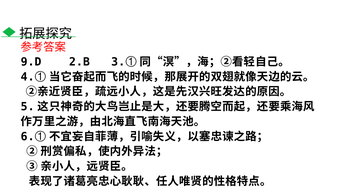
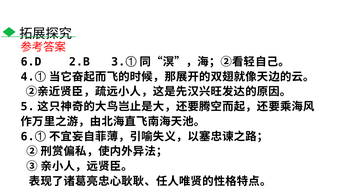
9.D: 9.D -> 6.D (31, 62)
